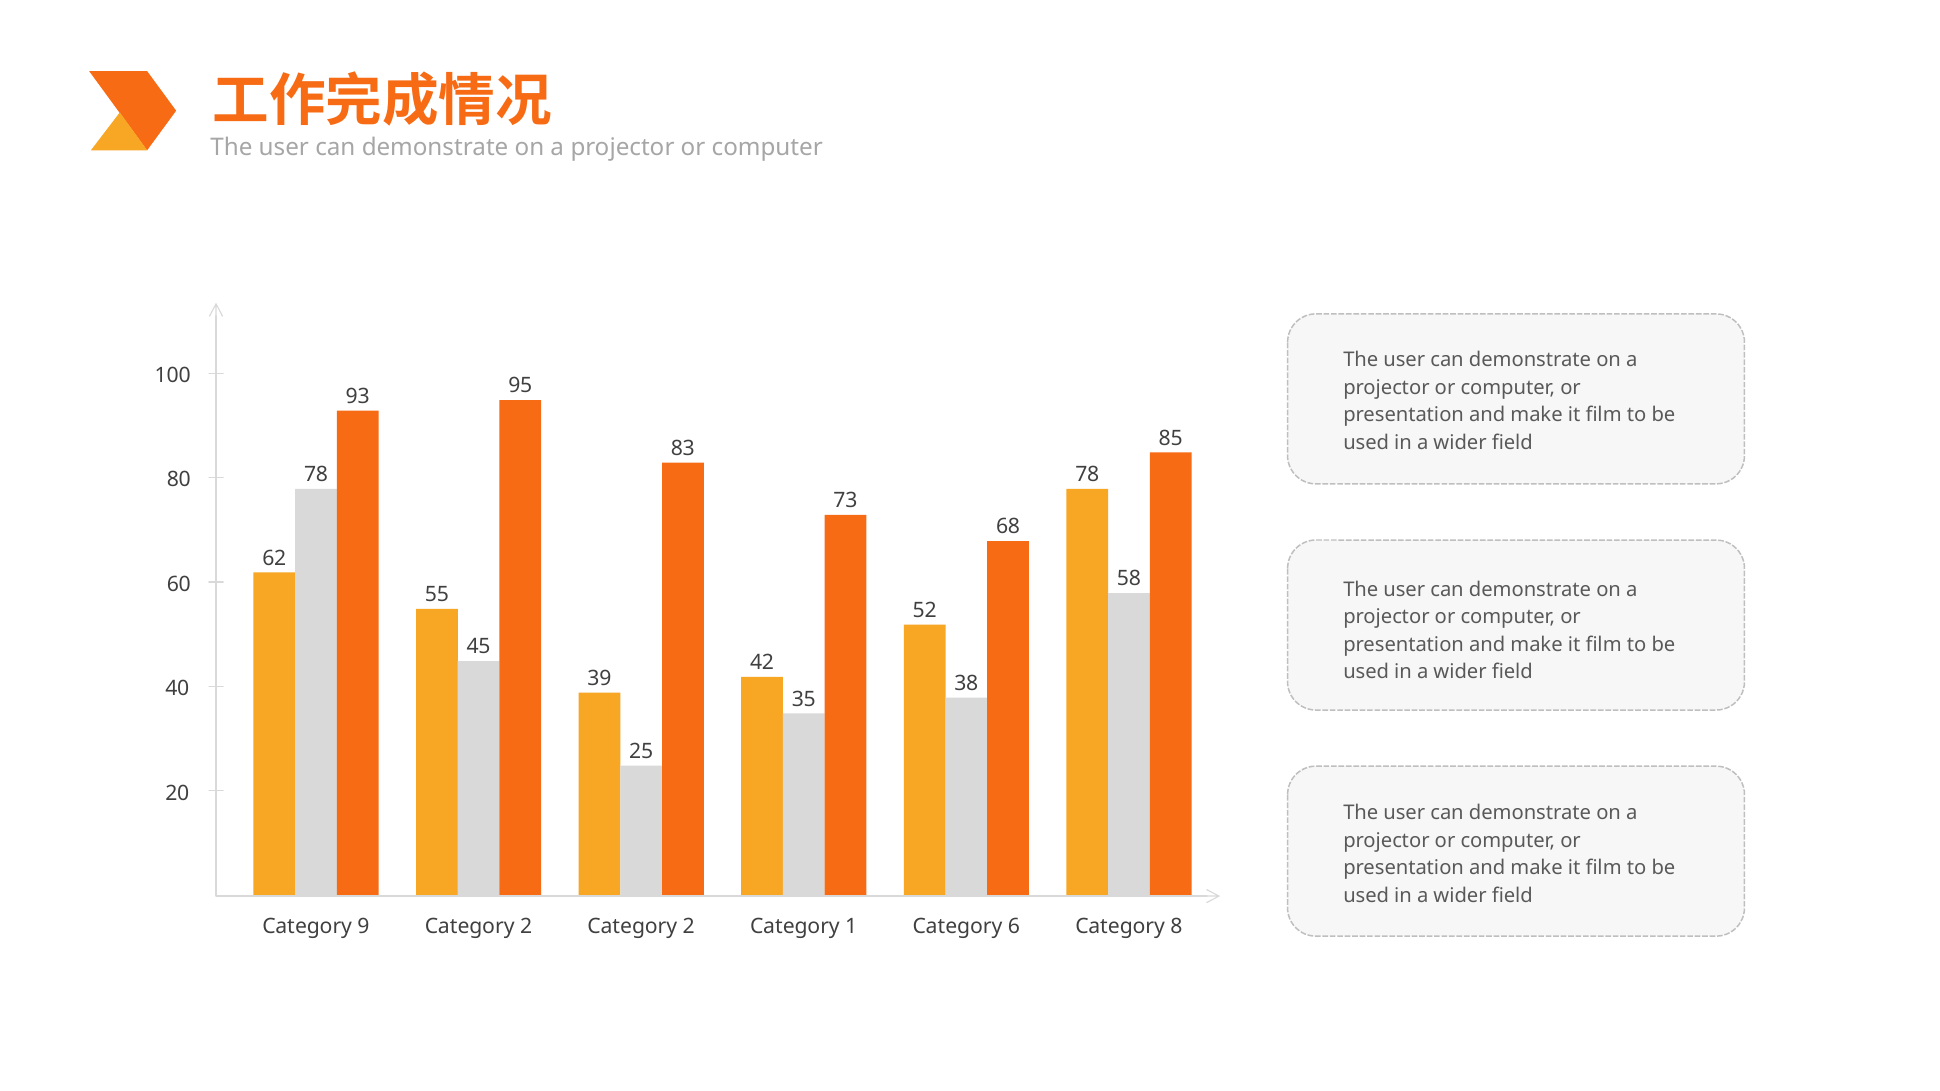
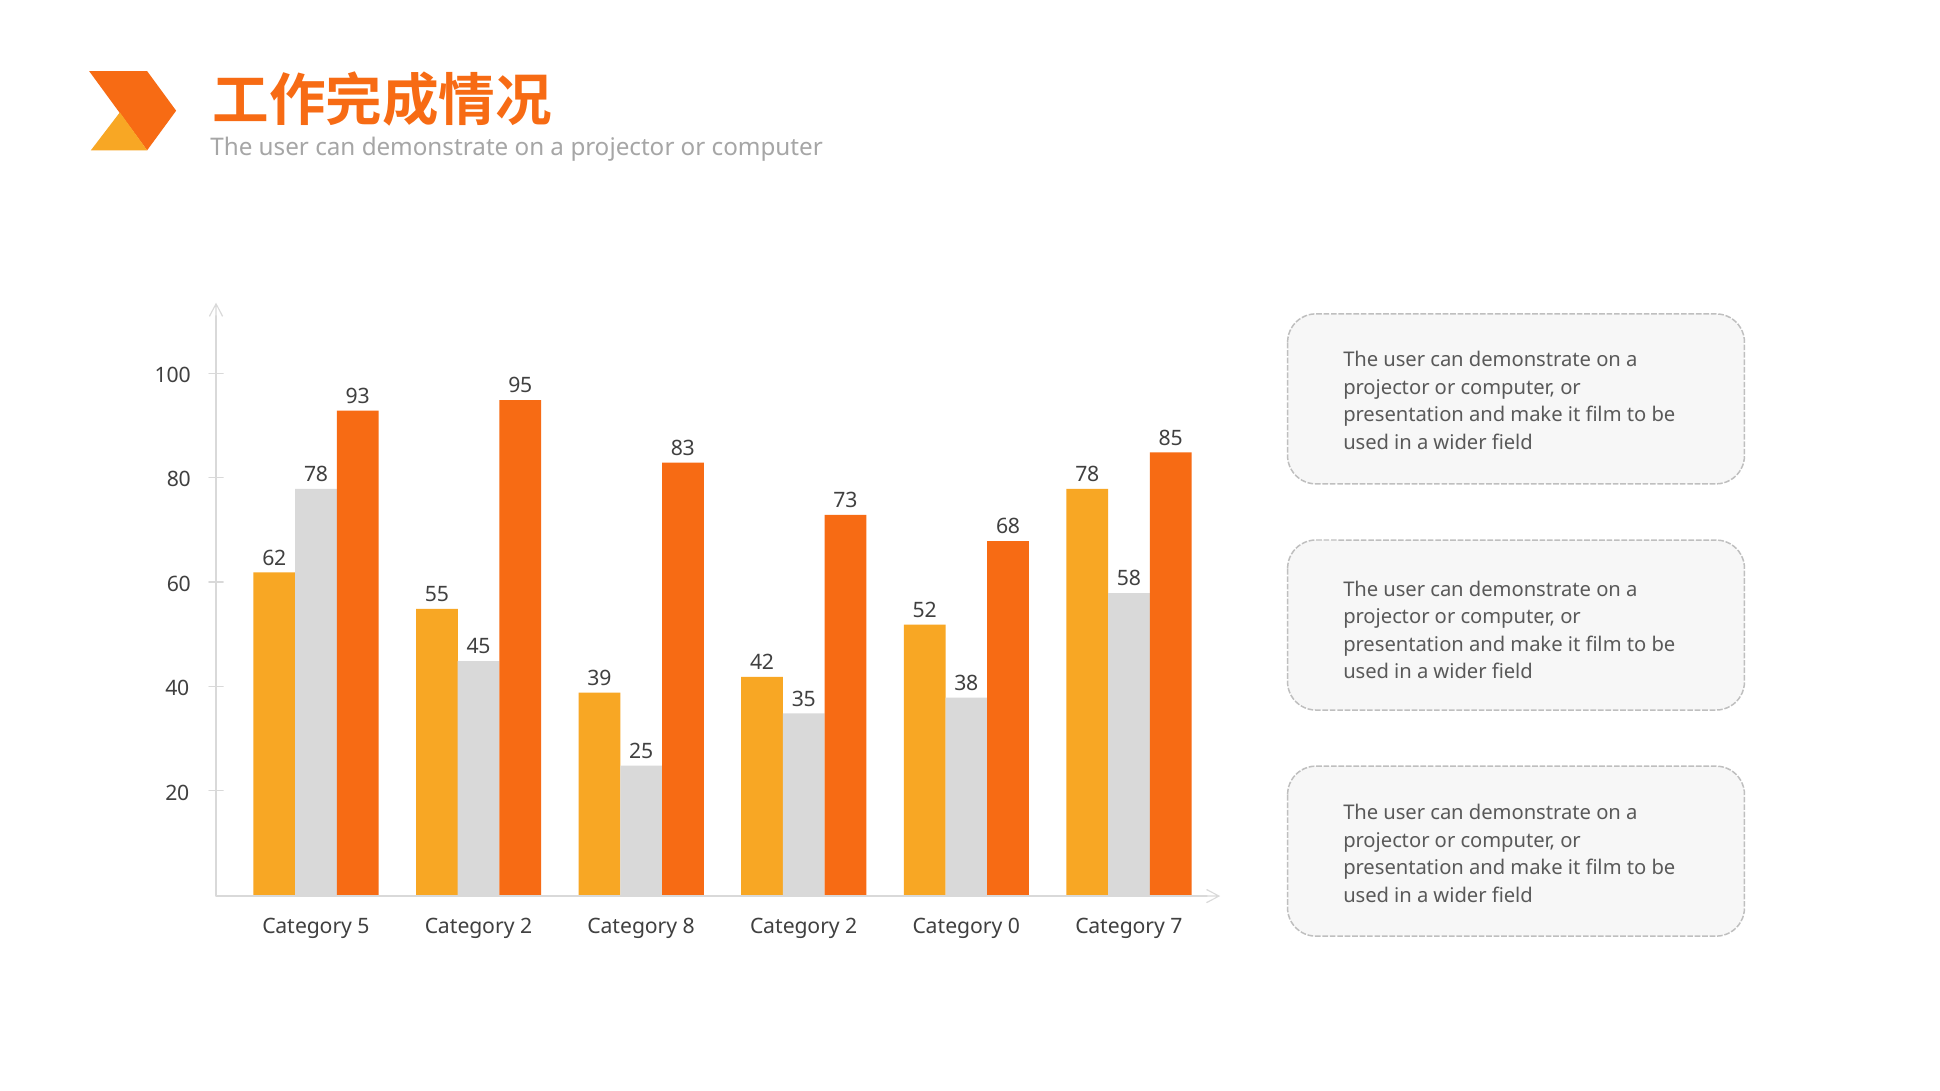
9: 9 -> 5 (364, 927)
2: 2 -> 8 (689, 927)
1: 1 -> 2 (851, 927)
6: 6 -> 0 (1014, 927)
8: 8 -> 7 (1176, 927)
